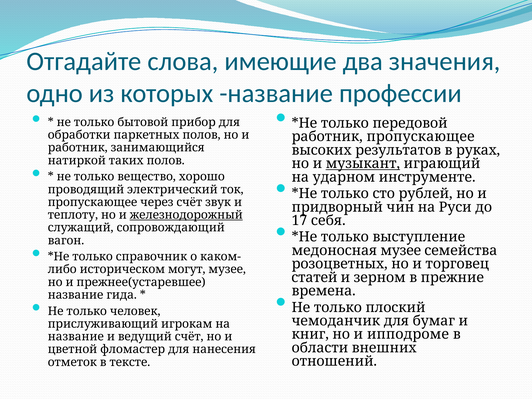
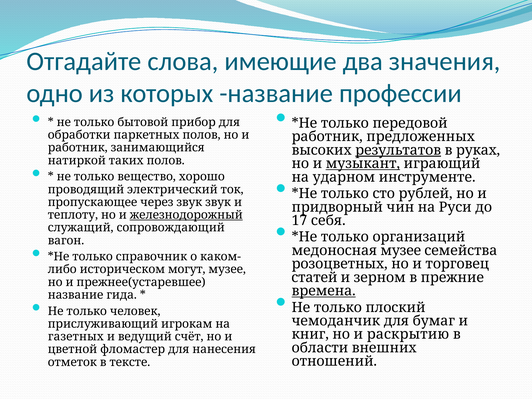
работник пропускающее: пропускающее -> предложенных (421, 137)
результатов underline: none -> present (398, 150)
через счёт: счёт -> звук (189, 202)
выступление: выступление -> организаций (419, 237)
времена underline: none -> present (324, 291)
ипподроме: ипподроме -> раскрытию (408, 334)
название: название -> газетных (76, 337)
